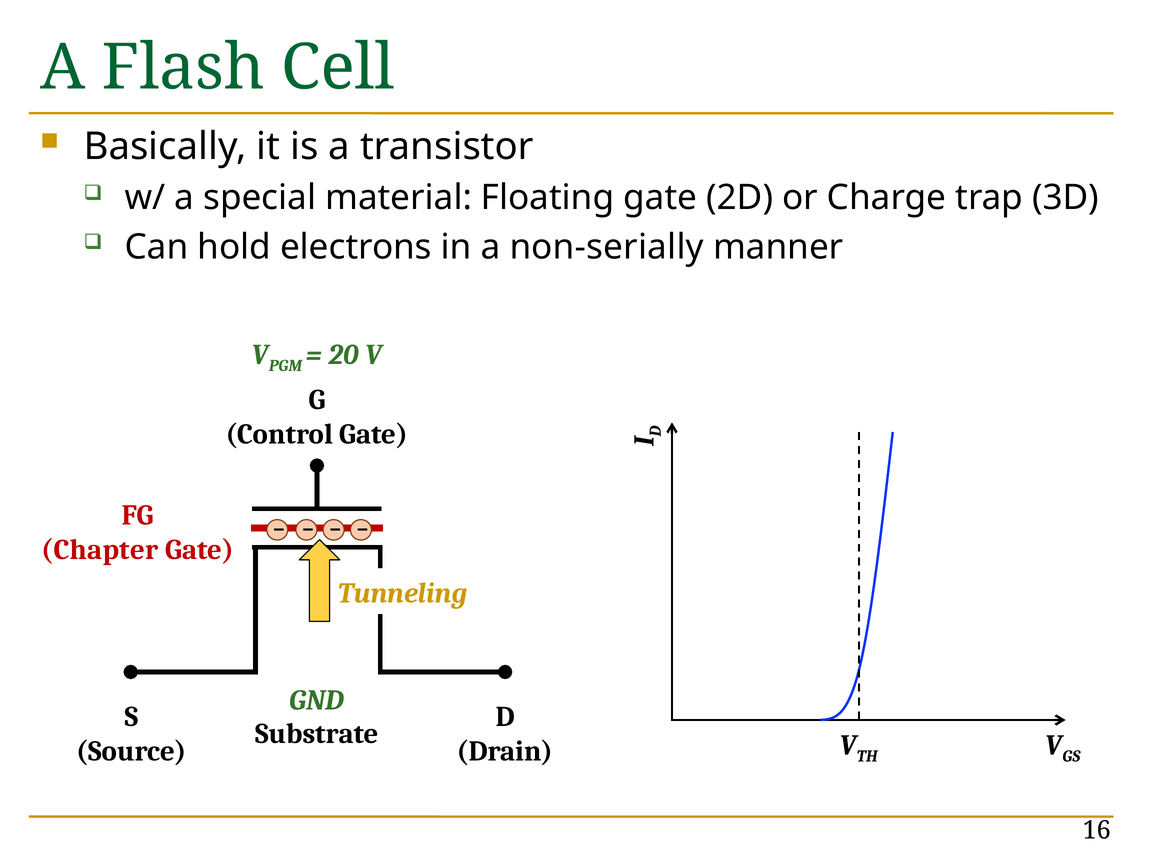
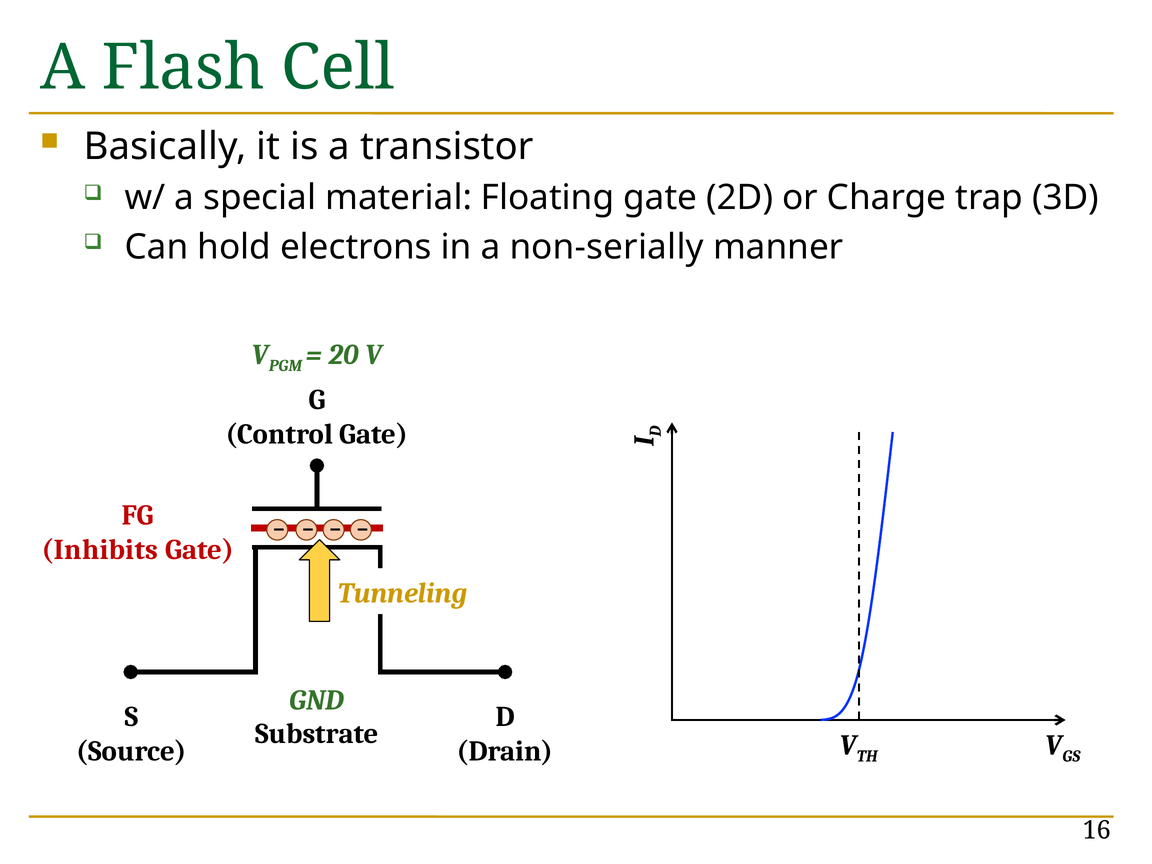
Chapter: Chapter -> Inhibits (100, 550)
